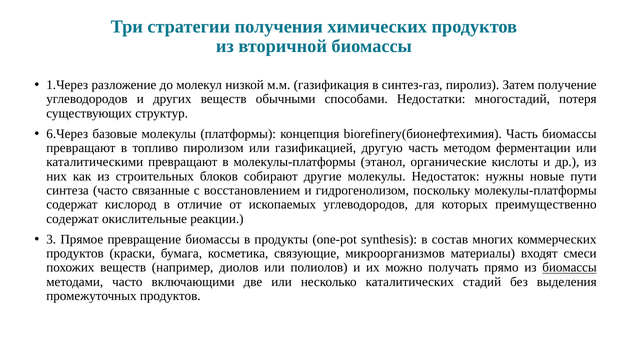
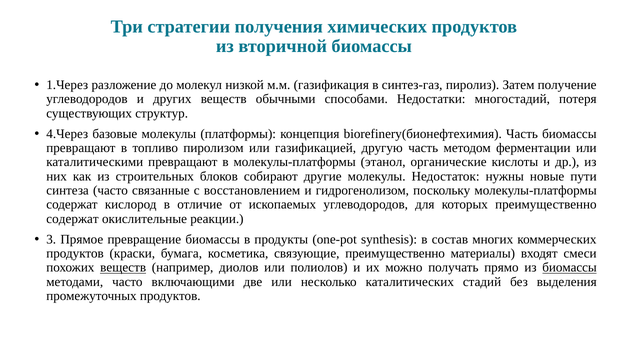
6.Через: 6.Через -> 4.Через (67, 134)
связующие микроорганизмов: микроорганизмов -> преимущественно (395, 254)
веществ underline: none -> present (123, 268)
